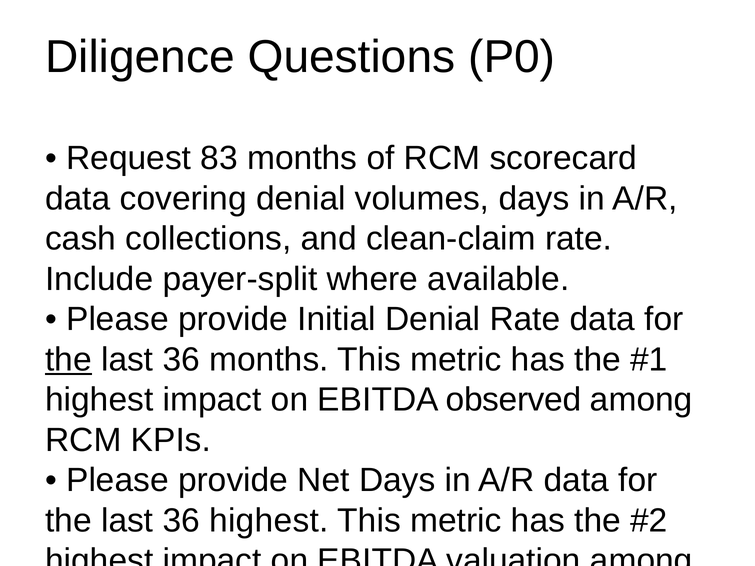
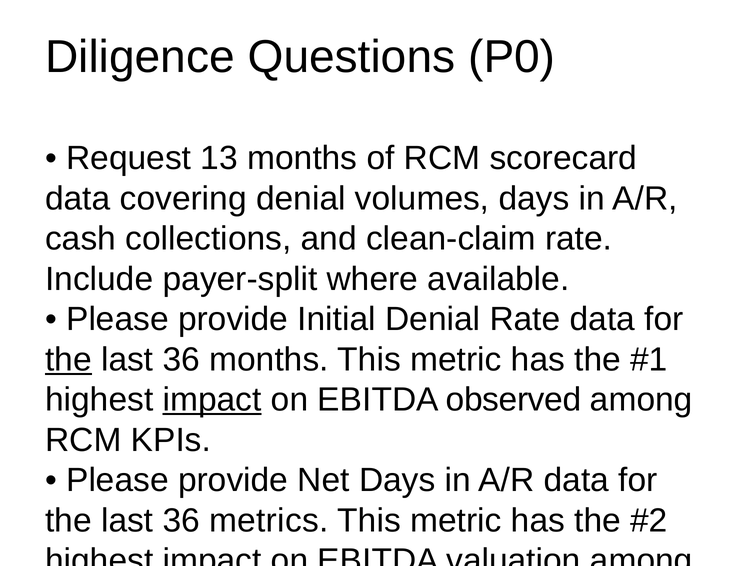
83: 83 -> 13 (219, 158)
impact underline: none -> present (212, 400)
36 highest: highest -> metrics (269, 521)
